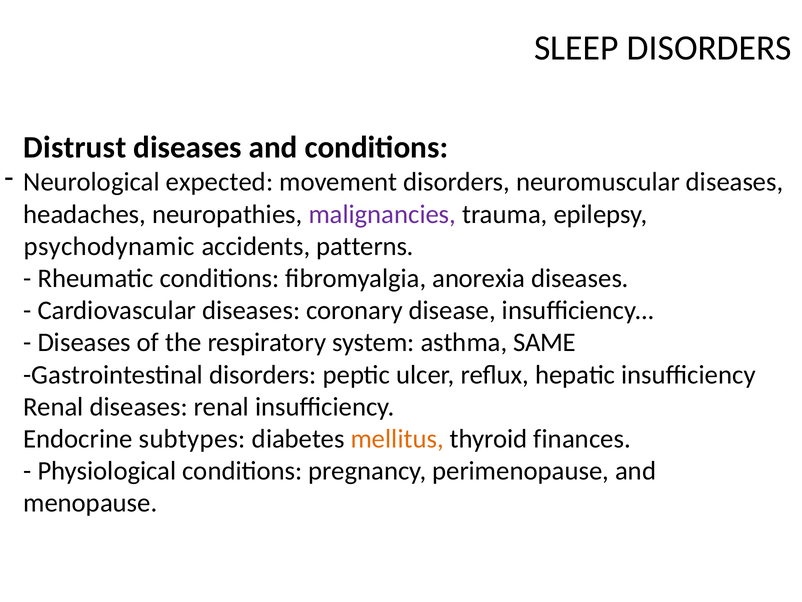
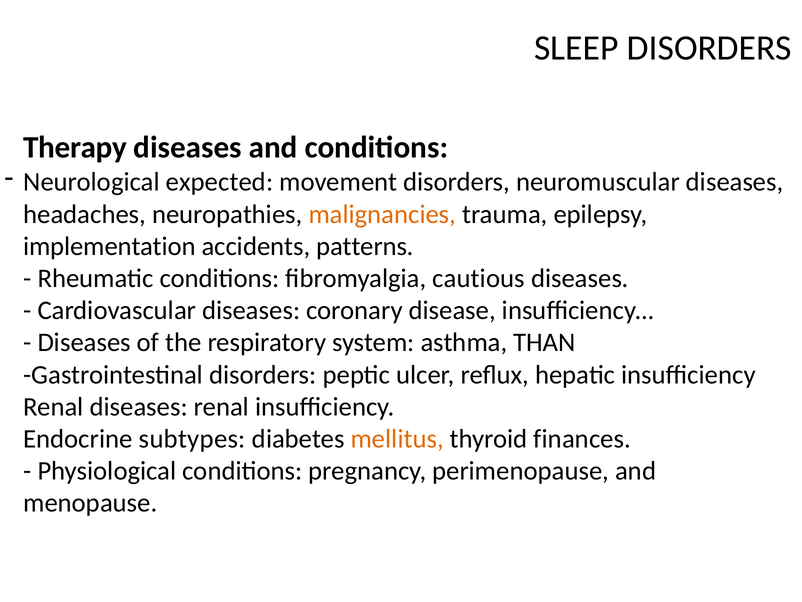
Distrust: Distrust -> Therapy (75, 147)
malignancies colour: purple -> orange (382, 214)
psychodynamic: psychodynamic -> implementation (110, 246)
anorexia: anorexia -> cautious (479, 278)
SAME: SAME -> THAN (544, 342)
